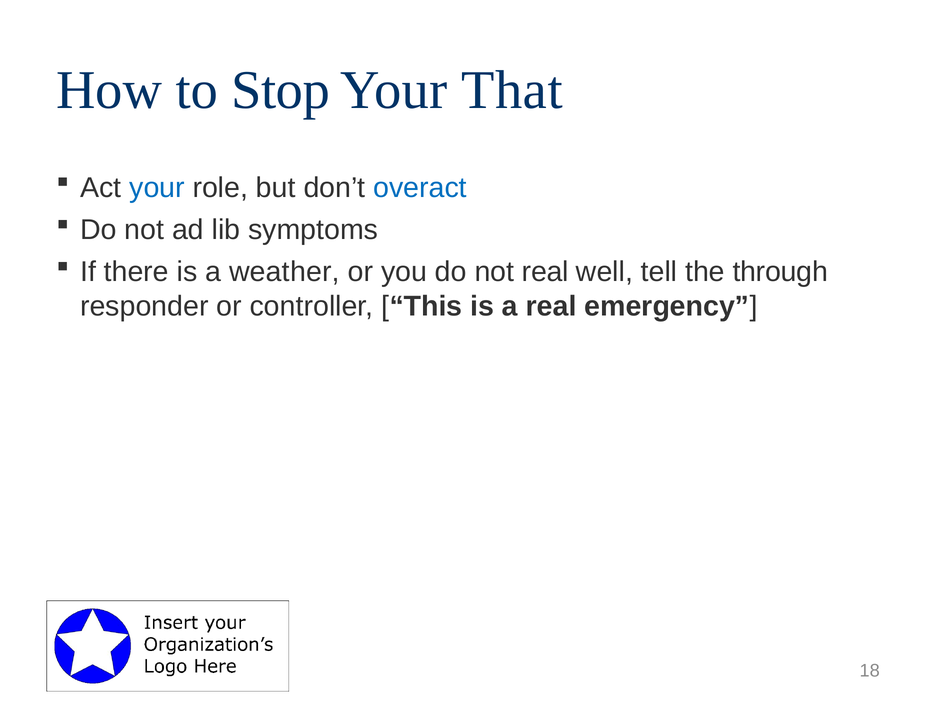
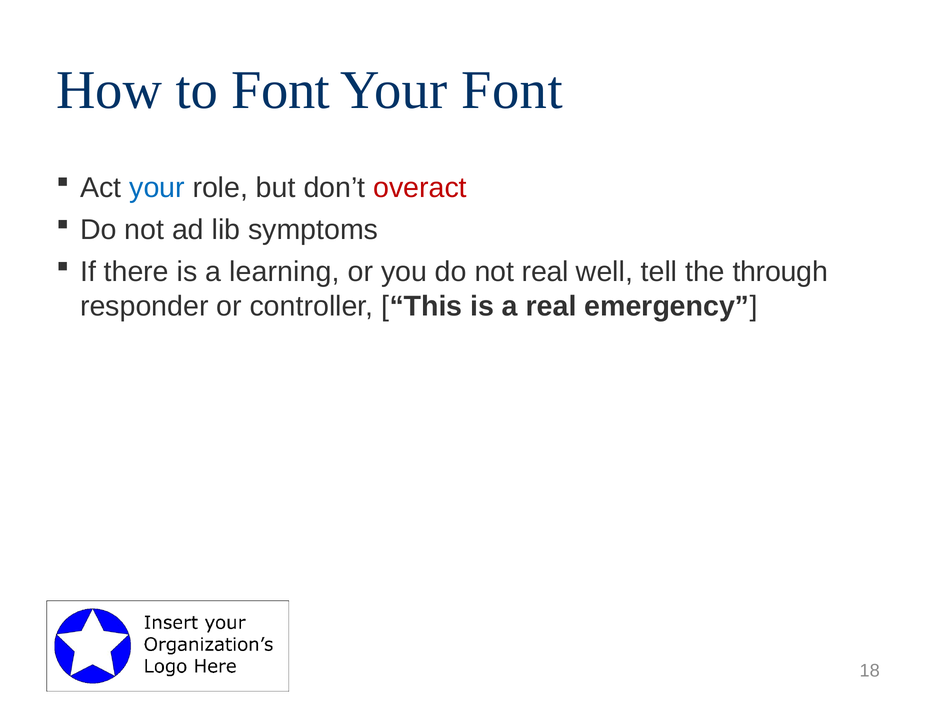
to Stop: Stop -> Font (281, 90)
Your That: That -> Font (512, 90)
overact colour: blue -> red (420, 188)
weather: weather -> learning (284, 272)
